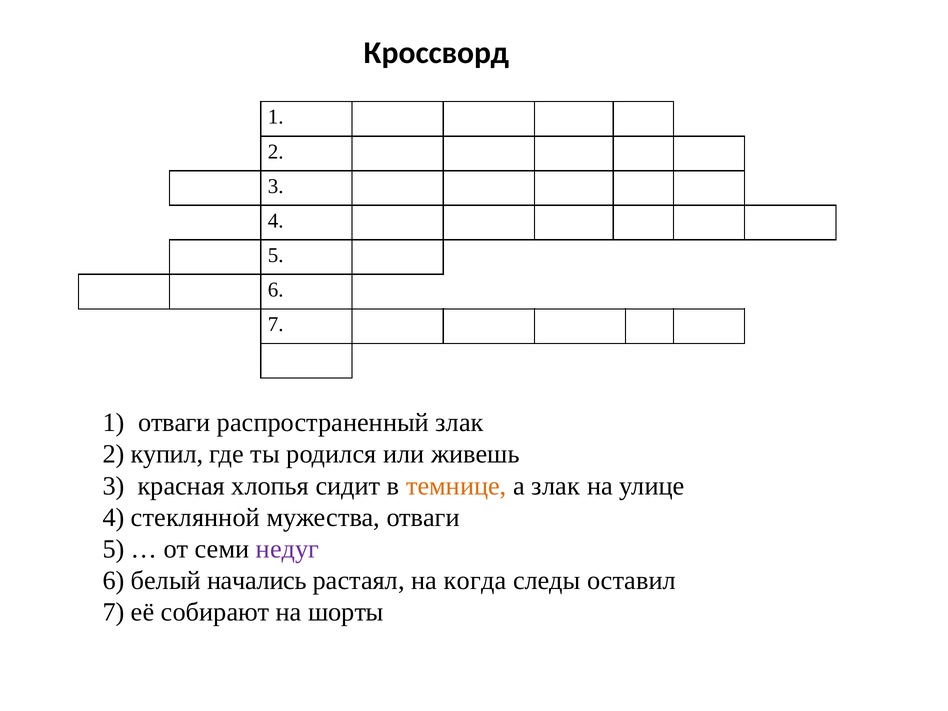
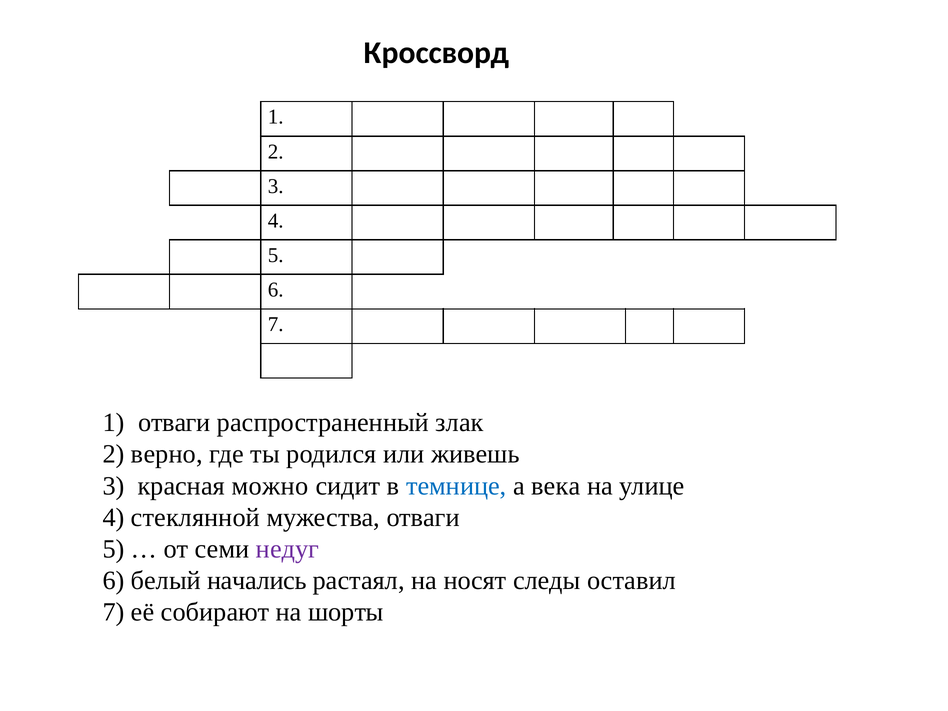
купил: купил -> верно (167, 454)
хлопья: хлопья -> можно (270, 486)
темнице colour: orange -> blue (456, 486)
а злак: злак -> века (556, 486)
когда: когда -> носят (475, 581)
